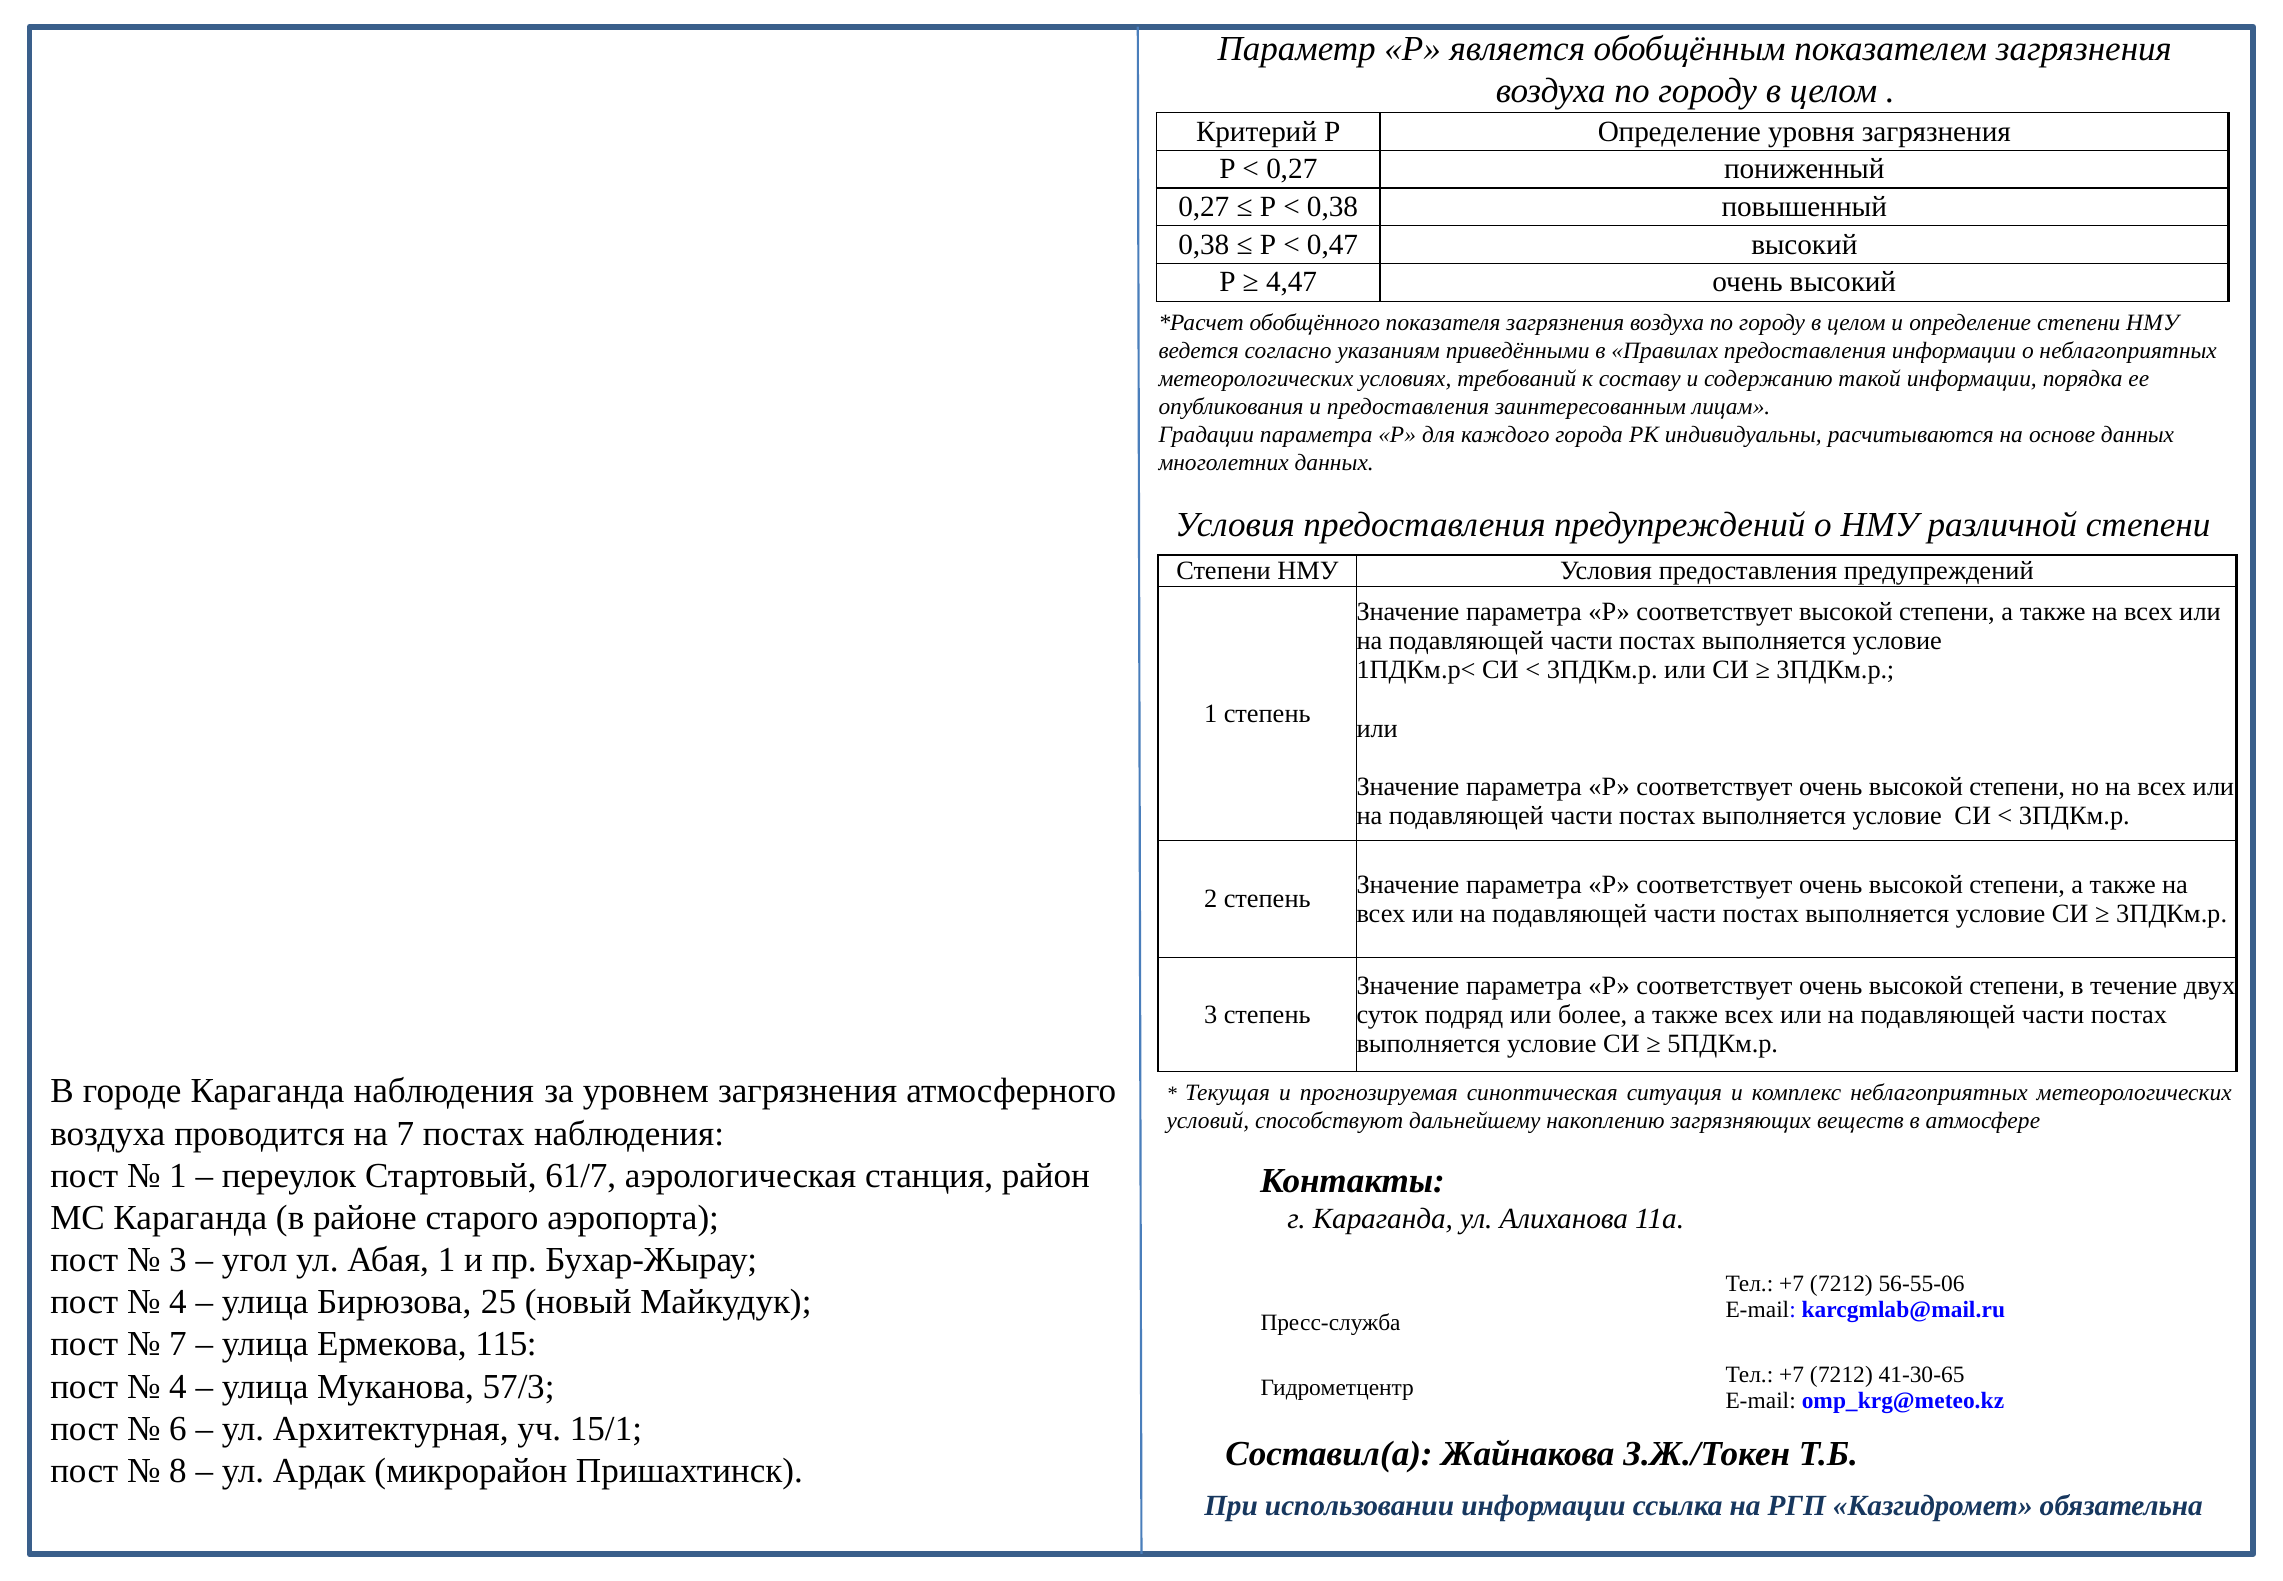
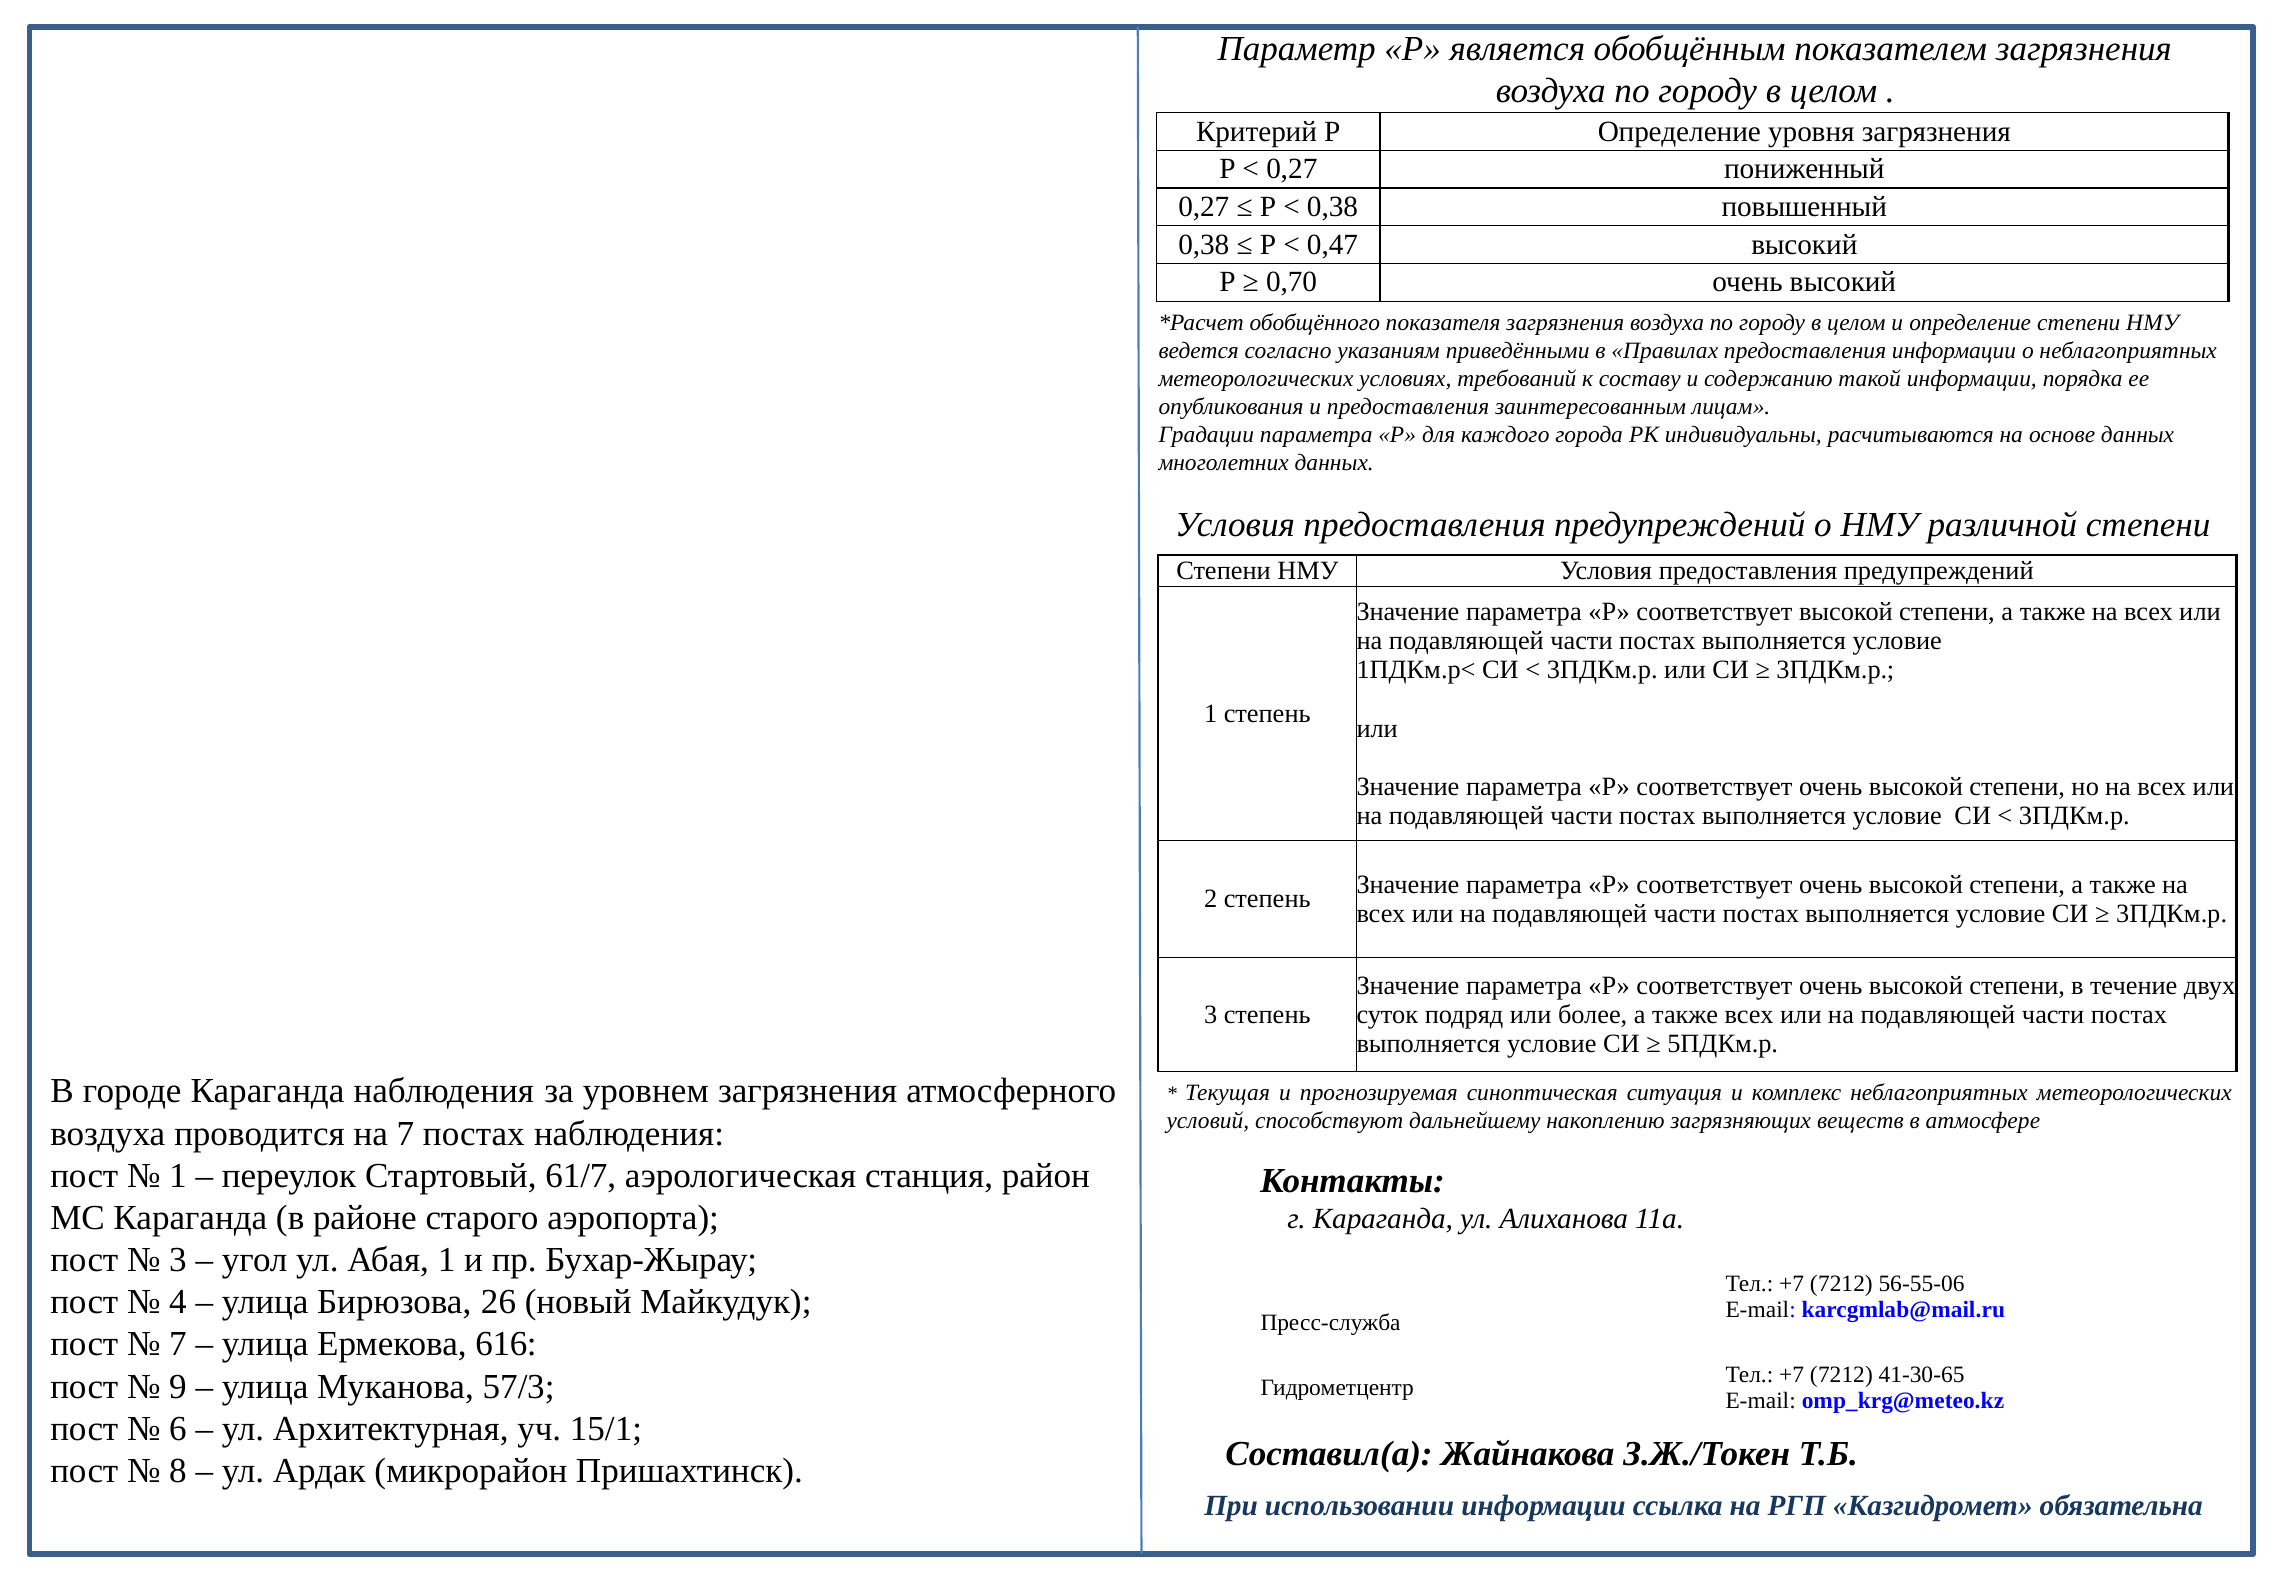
4,47: 4,47 -> 0,70 (1292, 282)
25: 25 -> 26 (499, 1302)
115: 115 -> 616 (506, 1344)
4: 4 -> 9 (178, 1386)
